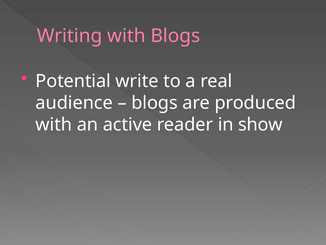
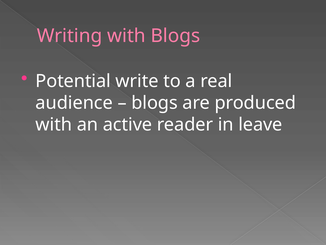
show: show -> leave (260, 124)
